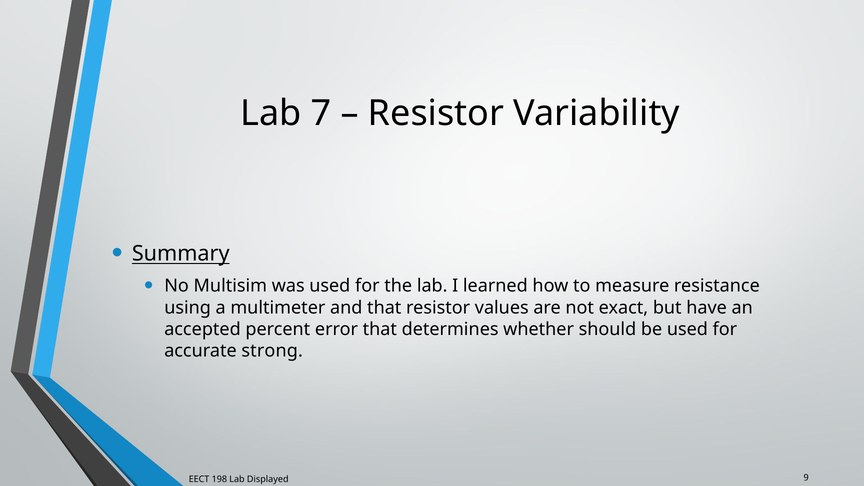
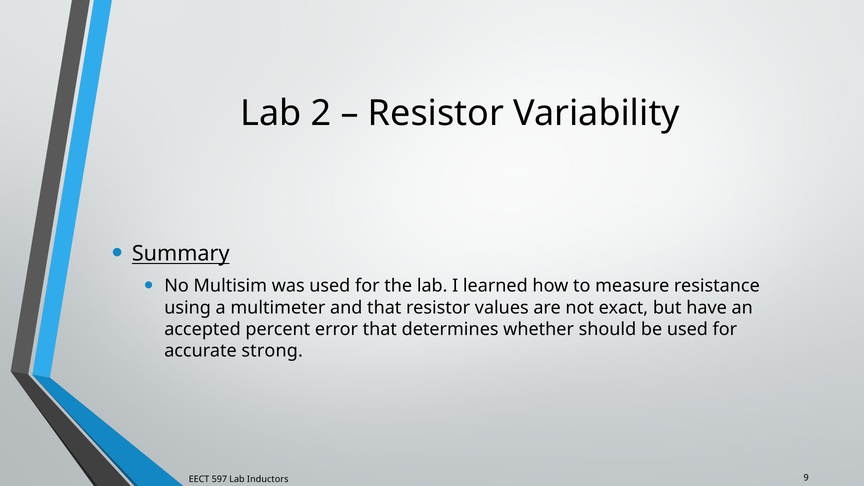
7: 7 -> 2 (321, 113)
198: 198 -> 597 (219, 479)
Displayed: Displayed -> Inductors (268, 479)
